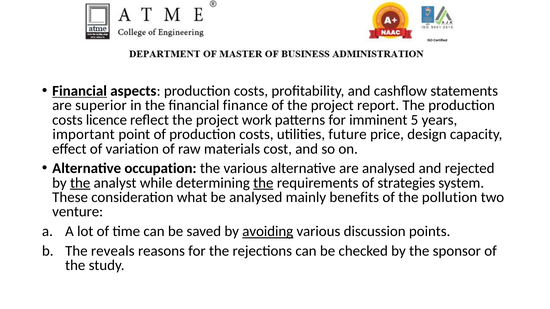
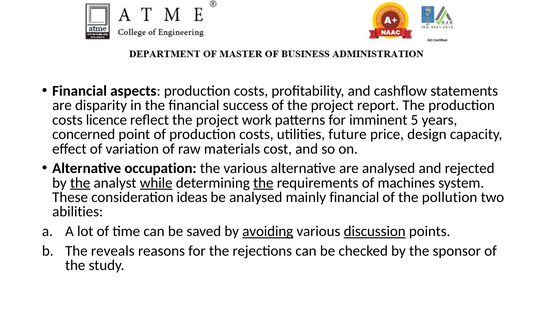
Financial underline: present -> none (80, 91)
superior: superior -> disparity (101, 106)
finance: finance -> success (245, 106)
important: important -> concerned (84, 134)
while underline: none -> present (156, 183)
strategies: strategies -> machines (406, 183)
what: what -> ideas (192, 198)
mainly benefits: benefits -> financial (354, 198)
venture: venture -> abilities (78, 212)
discussion underline: none -> present (375, 232)
